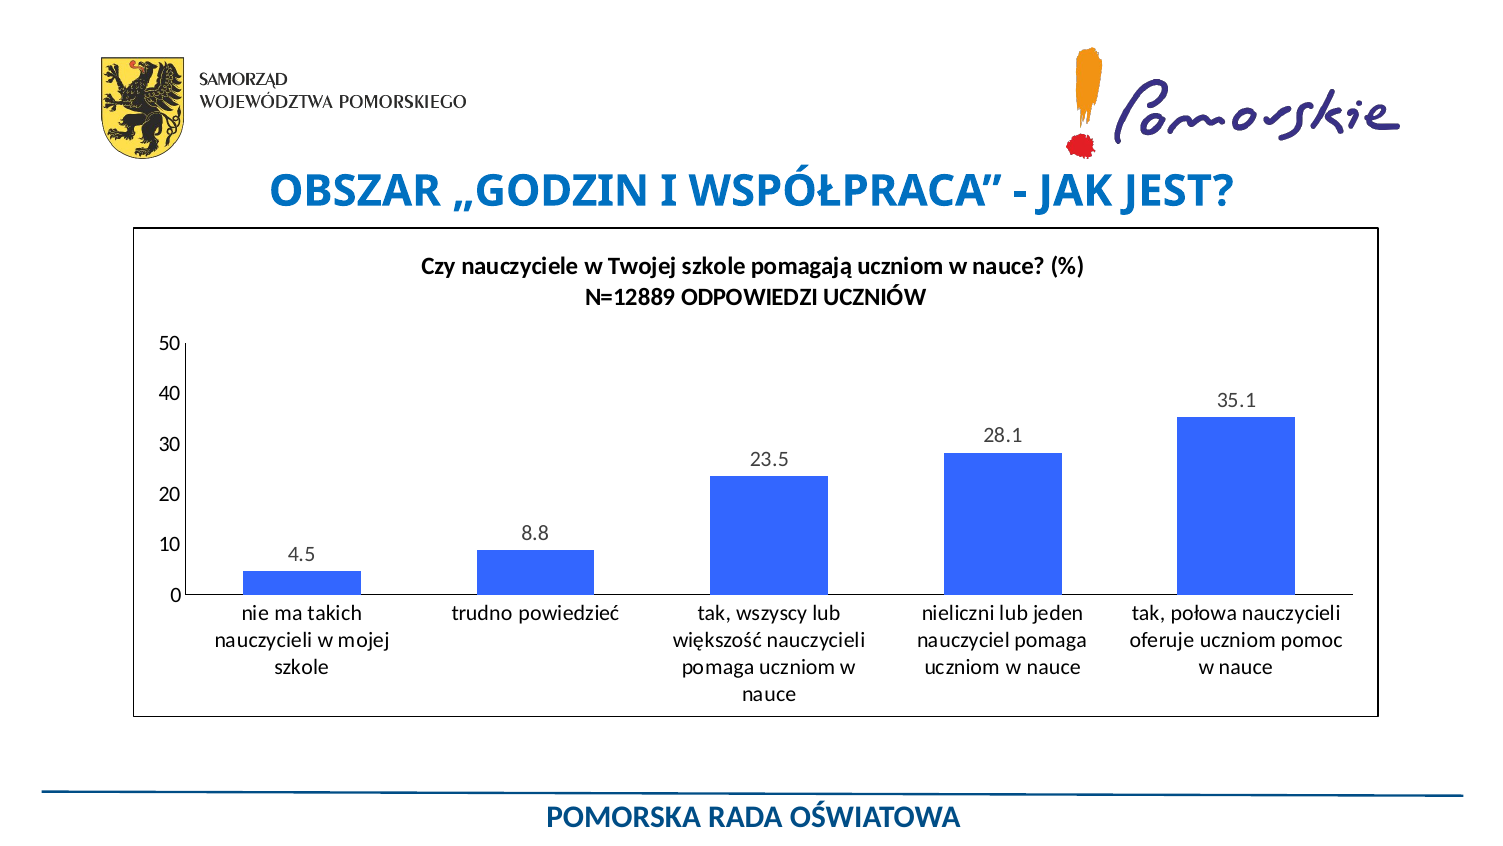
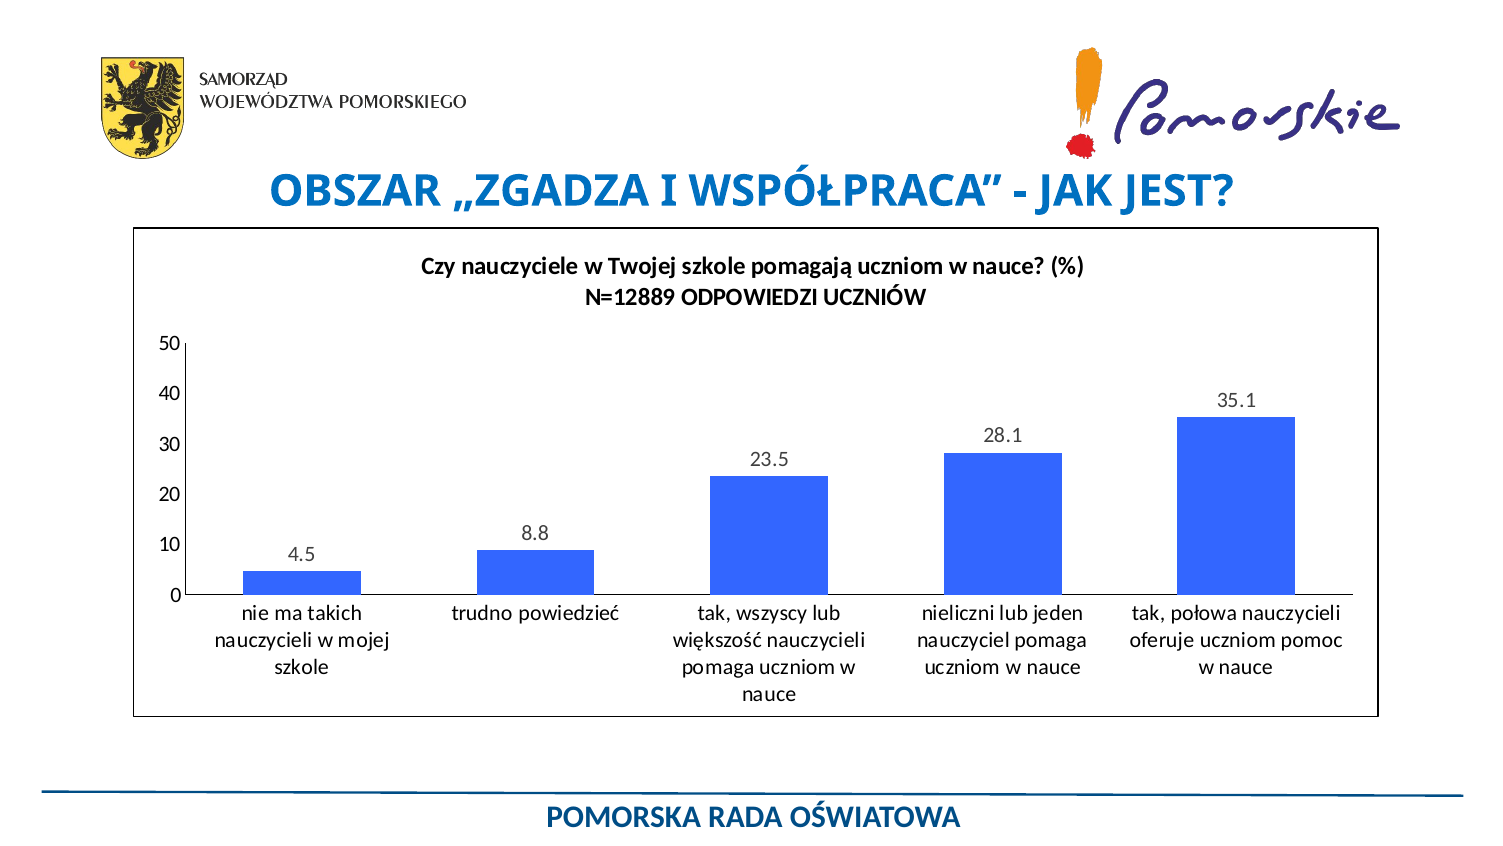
„GODZIN: „GODZIN -> „ZGADZA (551, 191)
